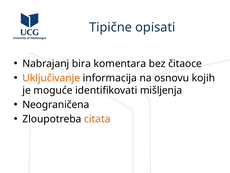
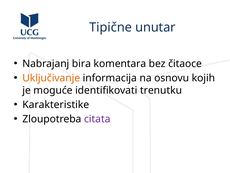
opisati: opisati -> unutar (155, 27)
mišljenja: mišljenja -> trenutku (161, 90)
Neograničena: Neograničena -> Karakteristike (56, 104)
citata colour: orange -> purple (97, 119)
